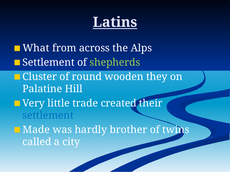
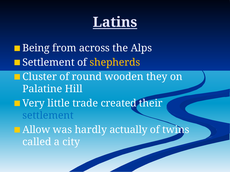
What: What -> Being (36, 48)
shepherds colour: light green -> yellow (115, 63)
Made: Made -> Allow (36, 130)
brother: brother -> actually (129, 130)
